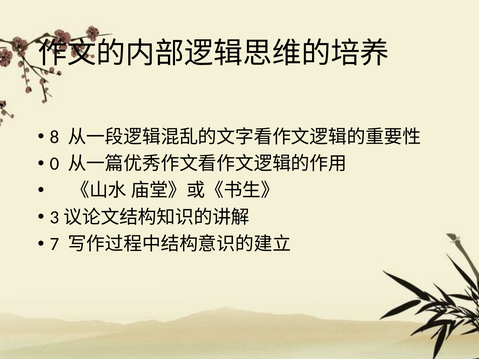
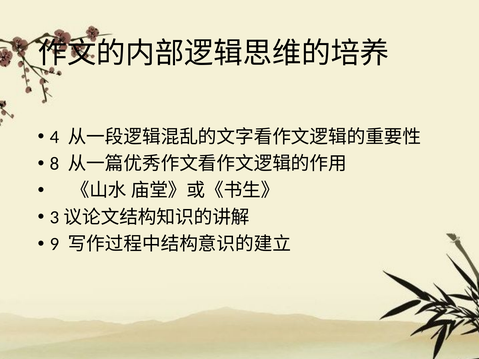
8: 8 -> 4 (54, 137)
0: 0 -> 8 (54, 164)
7: 7 -> 9 (54, 244)
